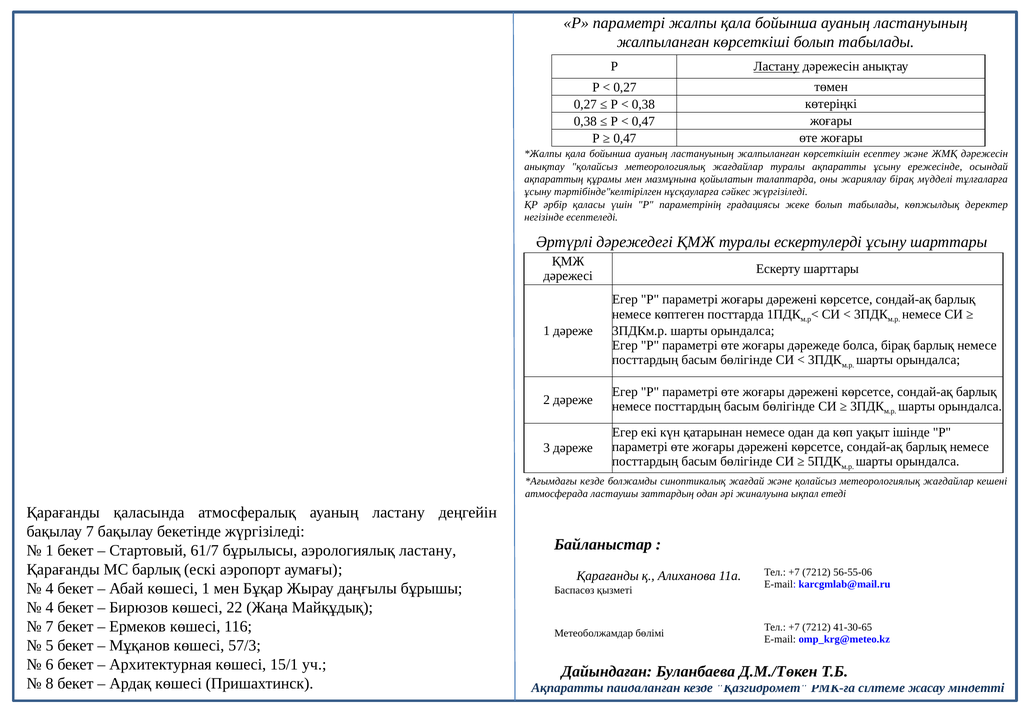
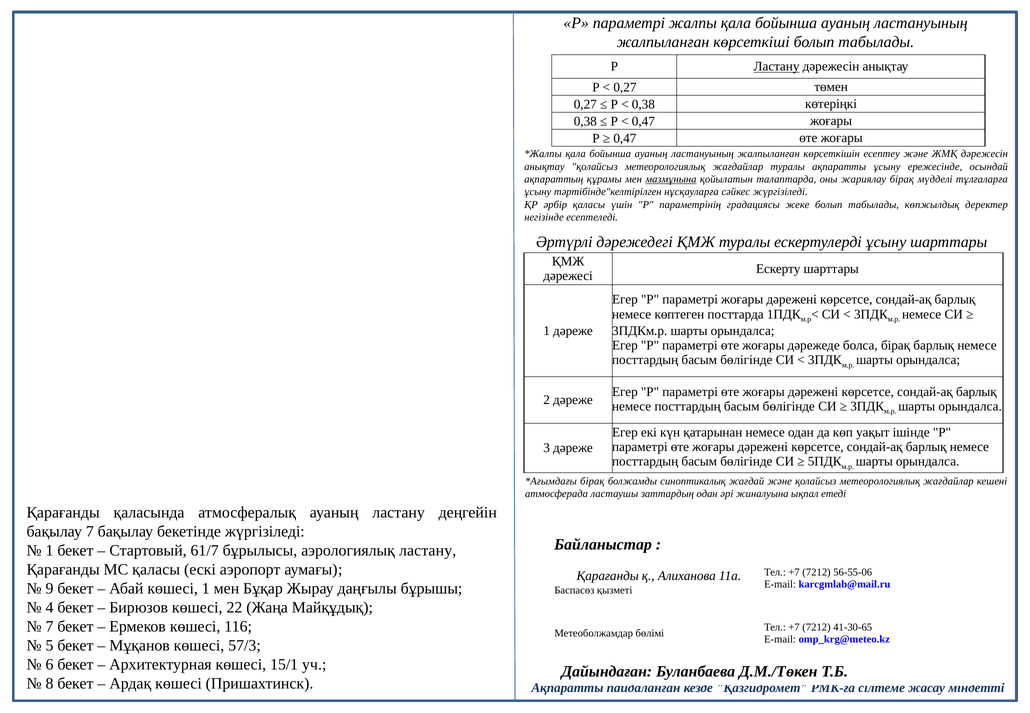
мазмұнына underline: none -> present (671, 179)
кезде: кезде -> бірақ (592, 481)
МС барлық: барлық -> қаласы (156, 569)
4: 4 -> 9 (50, 588)
